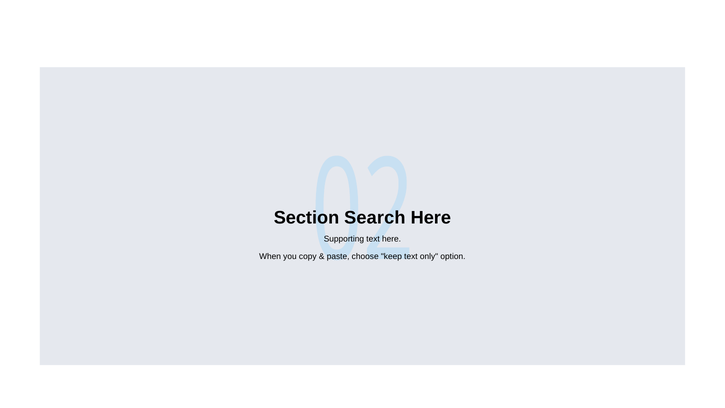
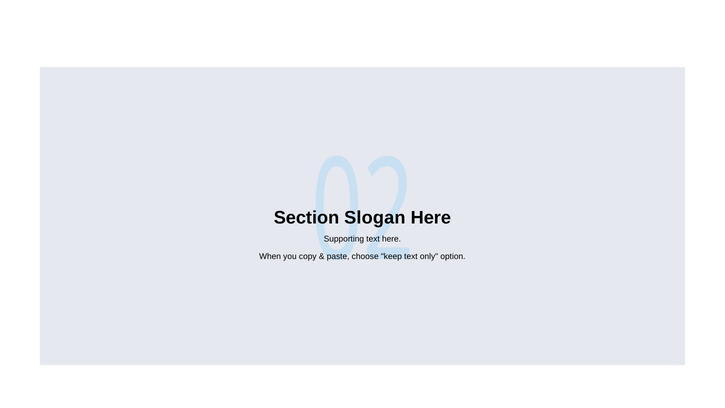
Search: Search -> Slogan (375, 218)
